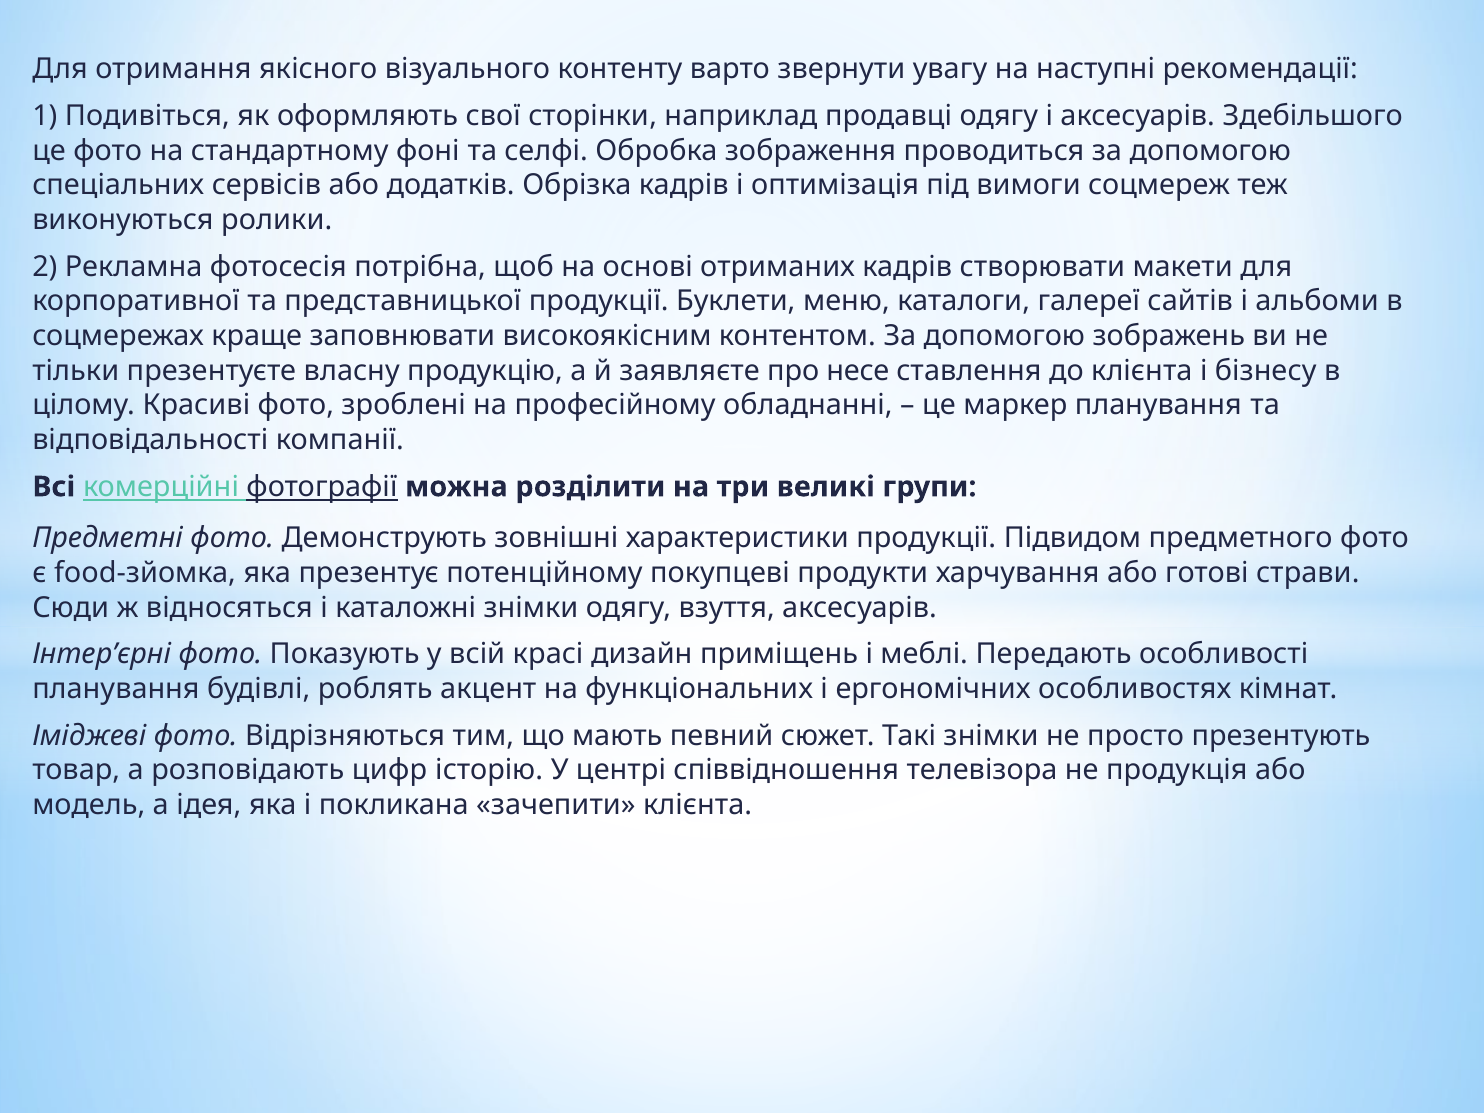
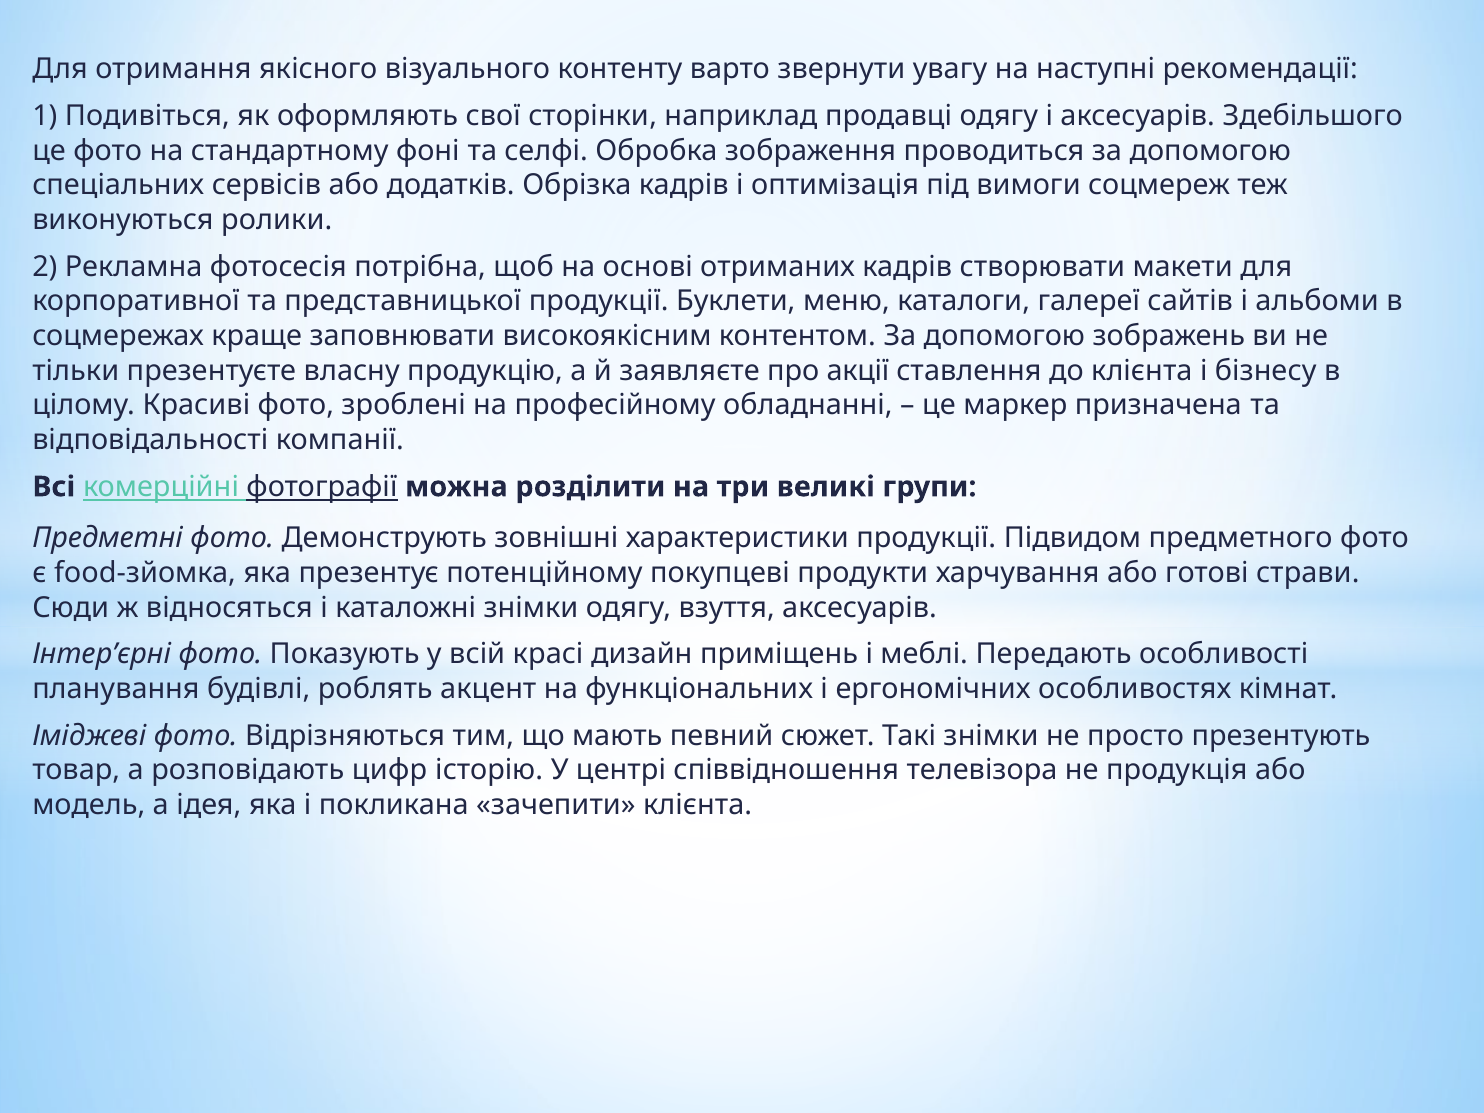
несе: несе -> акції (858, 371)
маркер планування: планування -> призначена (1158, 405)
